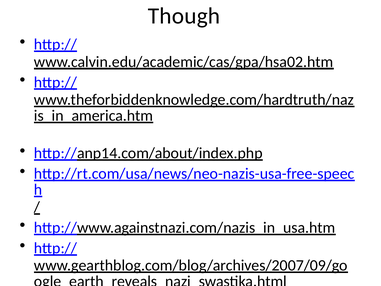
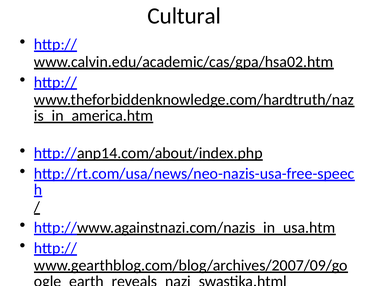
Though: Though -> Cultural (184, 16)
